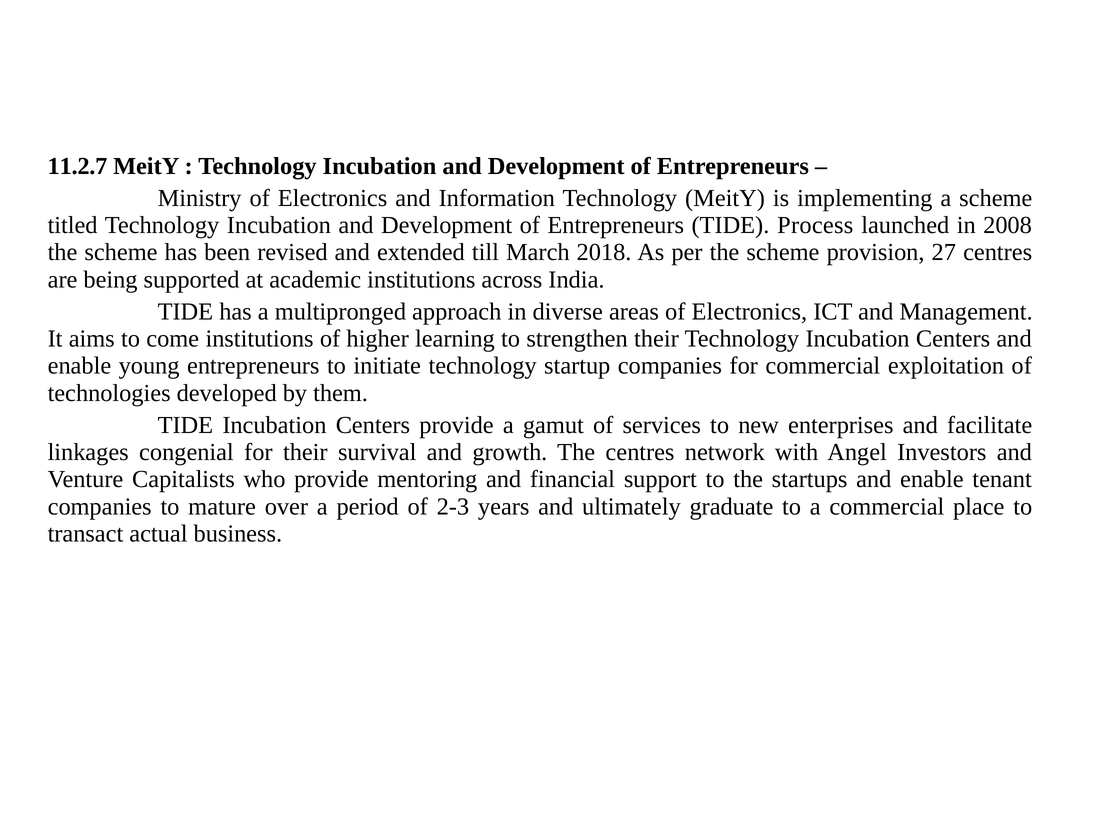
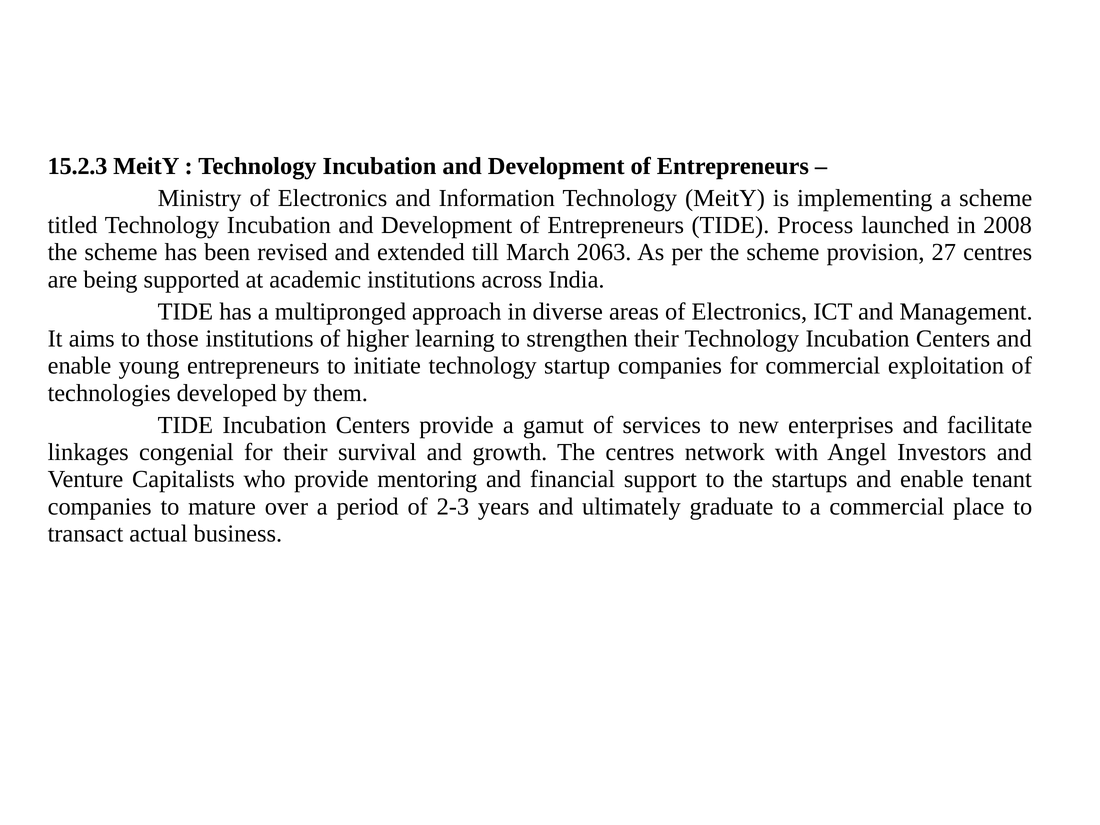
11.2.7: 11.2.7 -> 15.2.3 (78, 166)
2018: 2018 -> 2063 (604, 252)
come: come -> those (173, 339)
